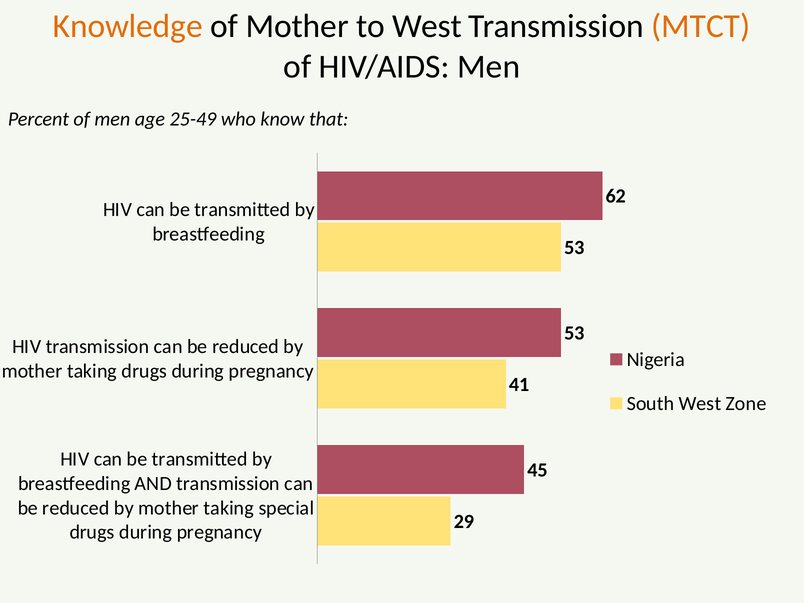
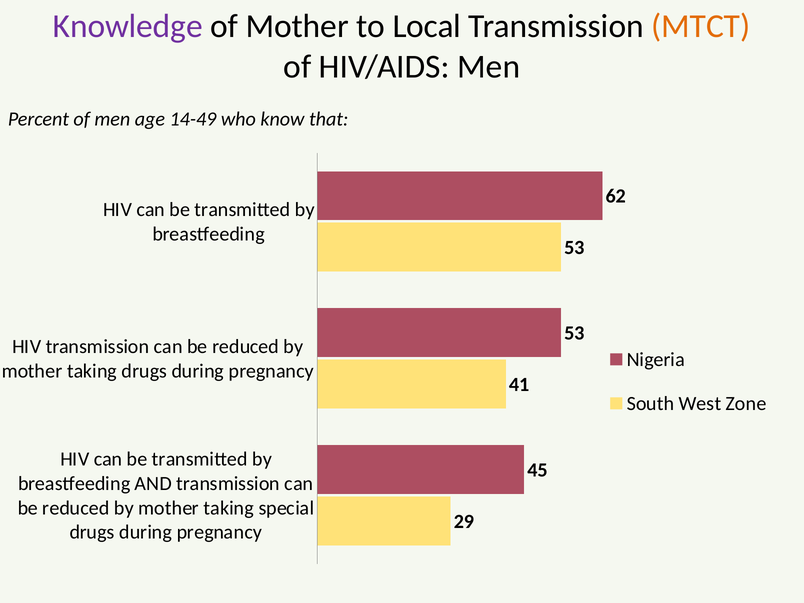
Knowledge colour: orange -> purple (128, 26)
to West: West -> Local (427, 26)
25-49: 25-49 -> 14-49 (193, 119)
